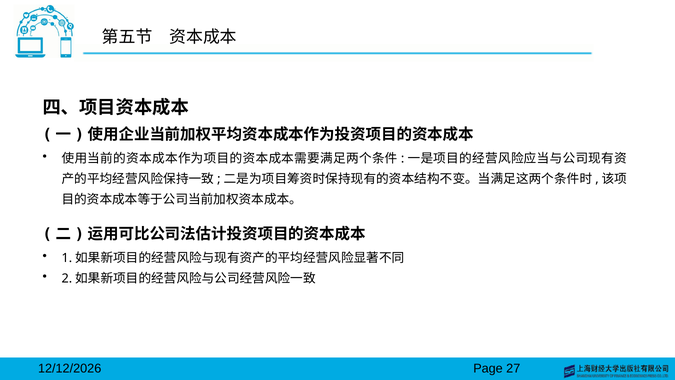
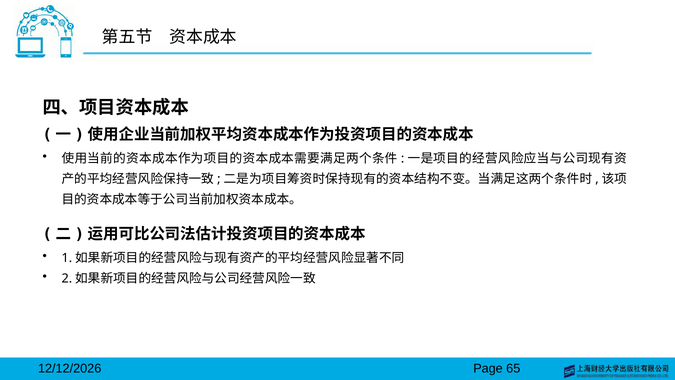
27: 27 -> 65 (513, 369)
